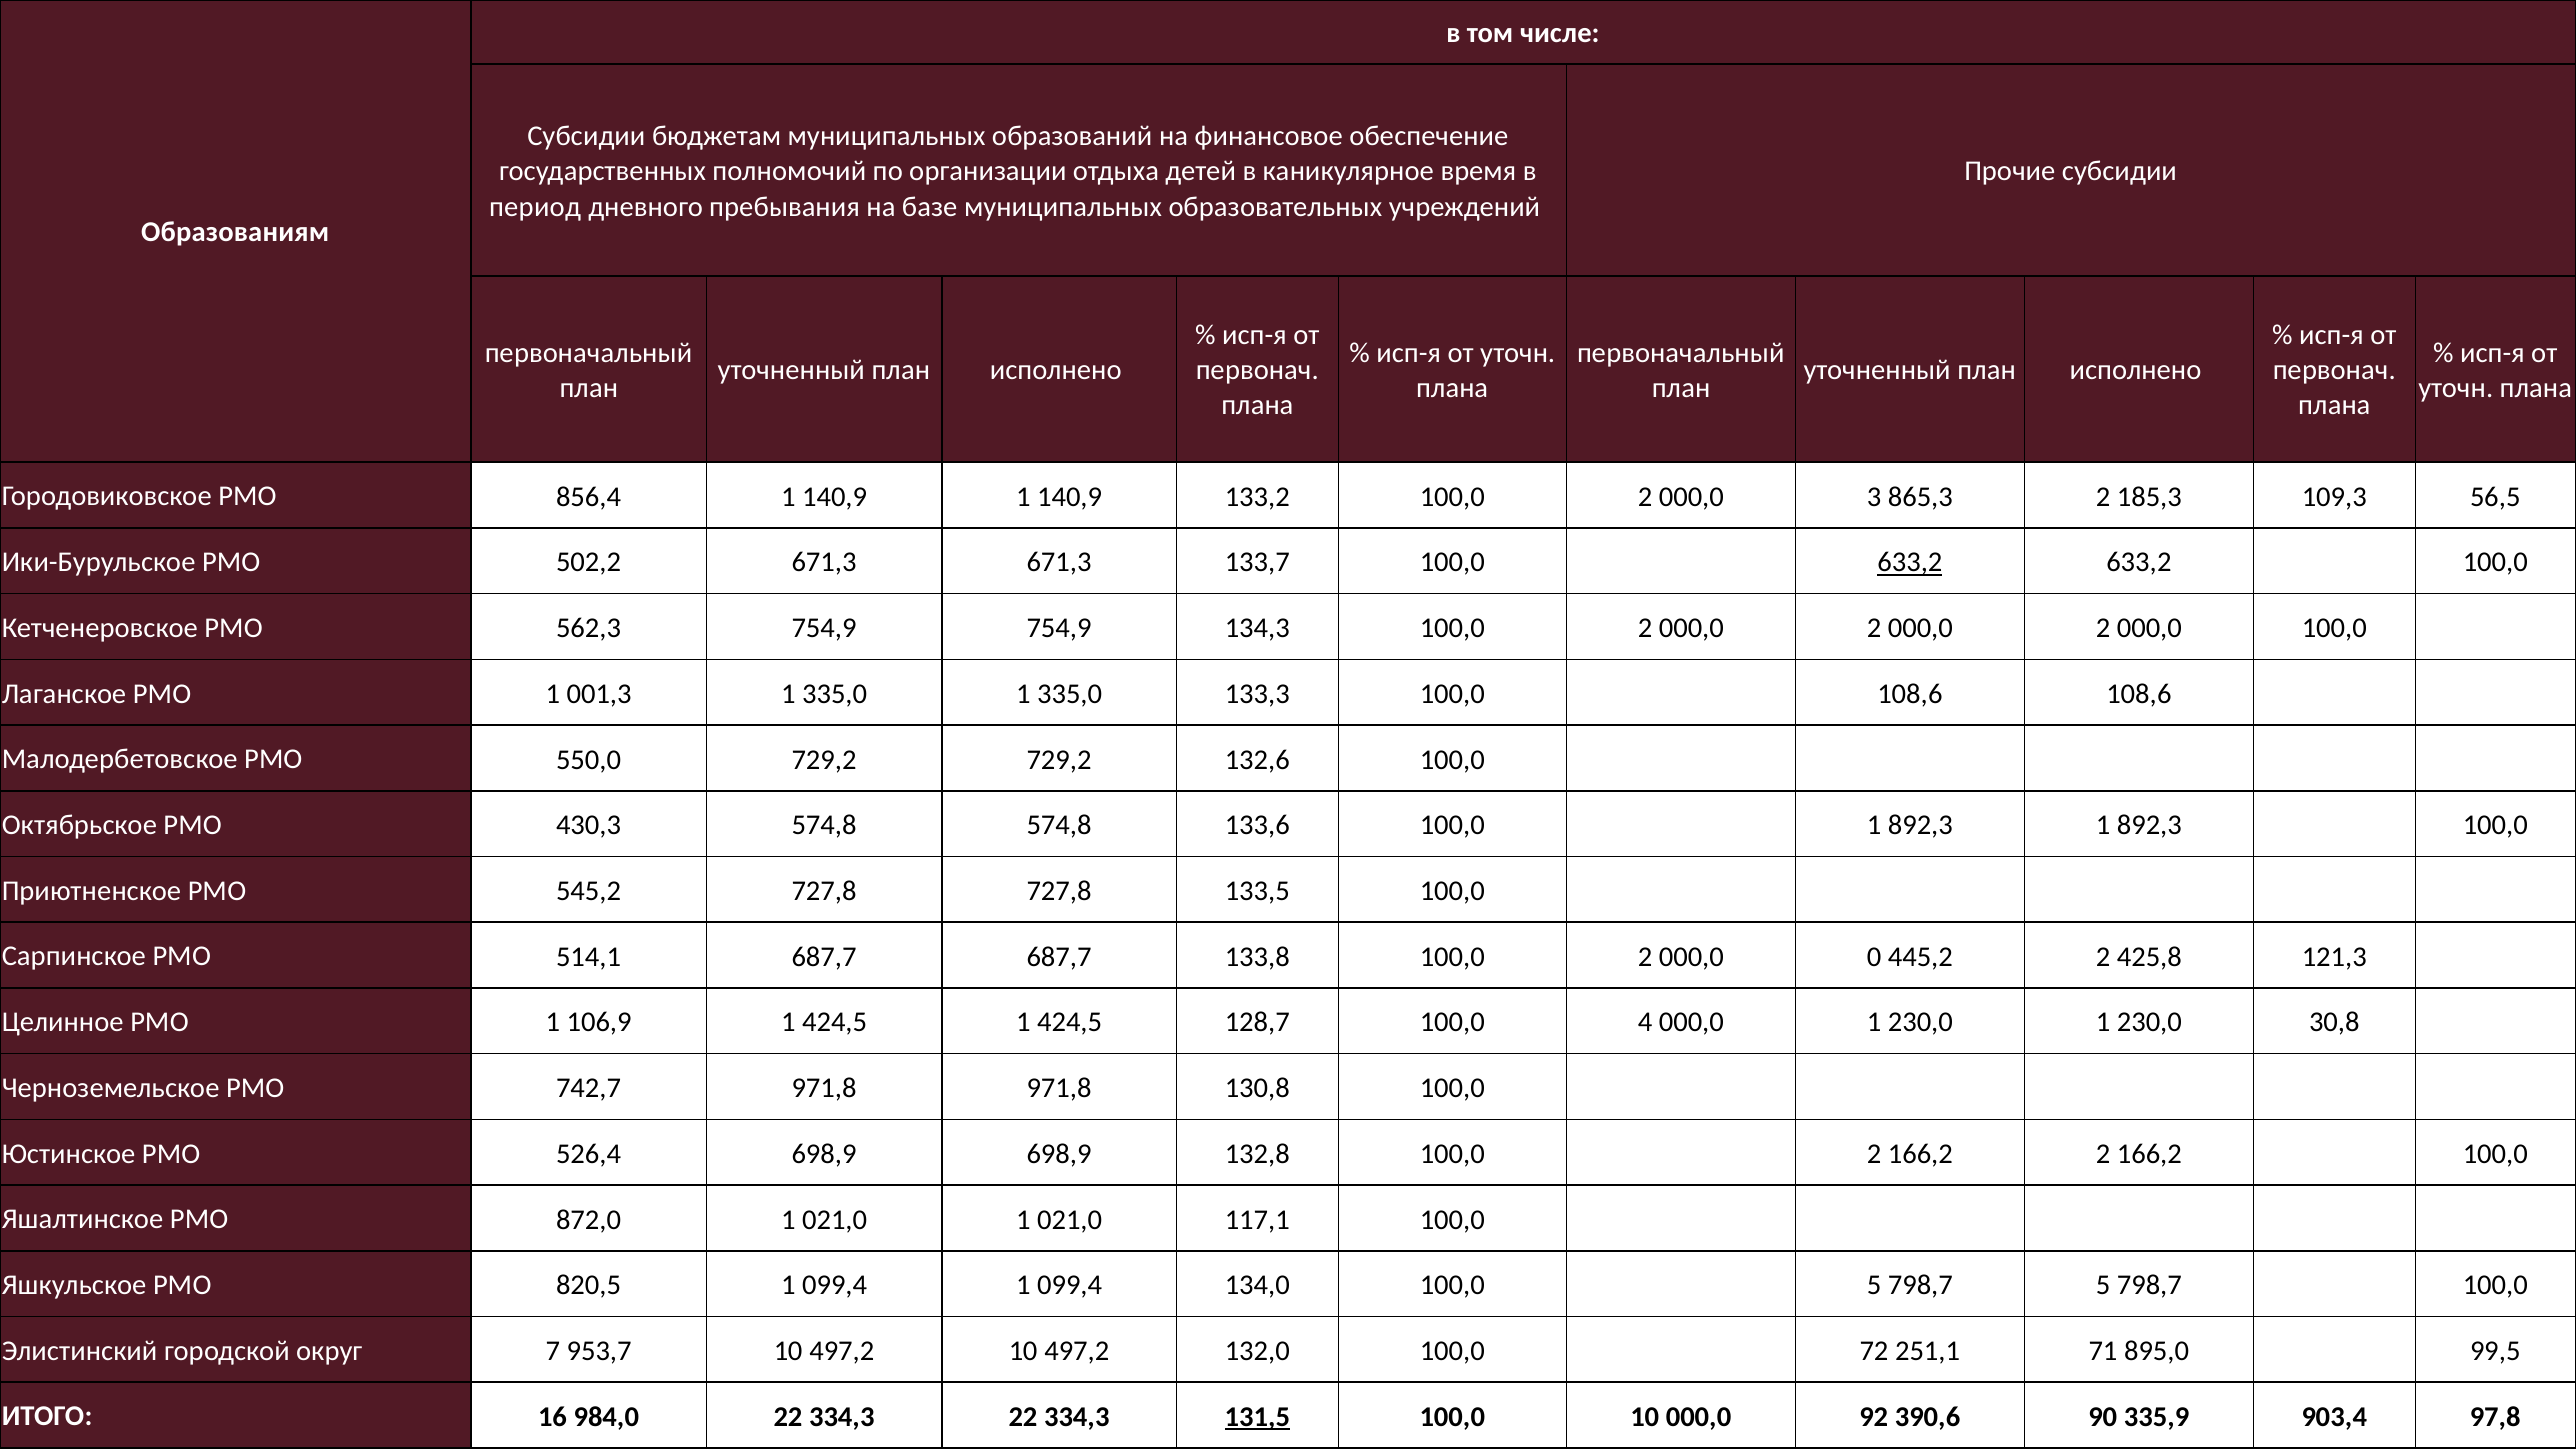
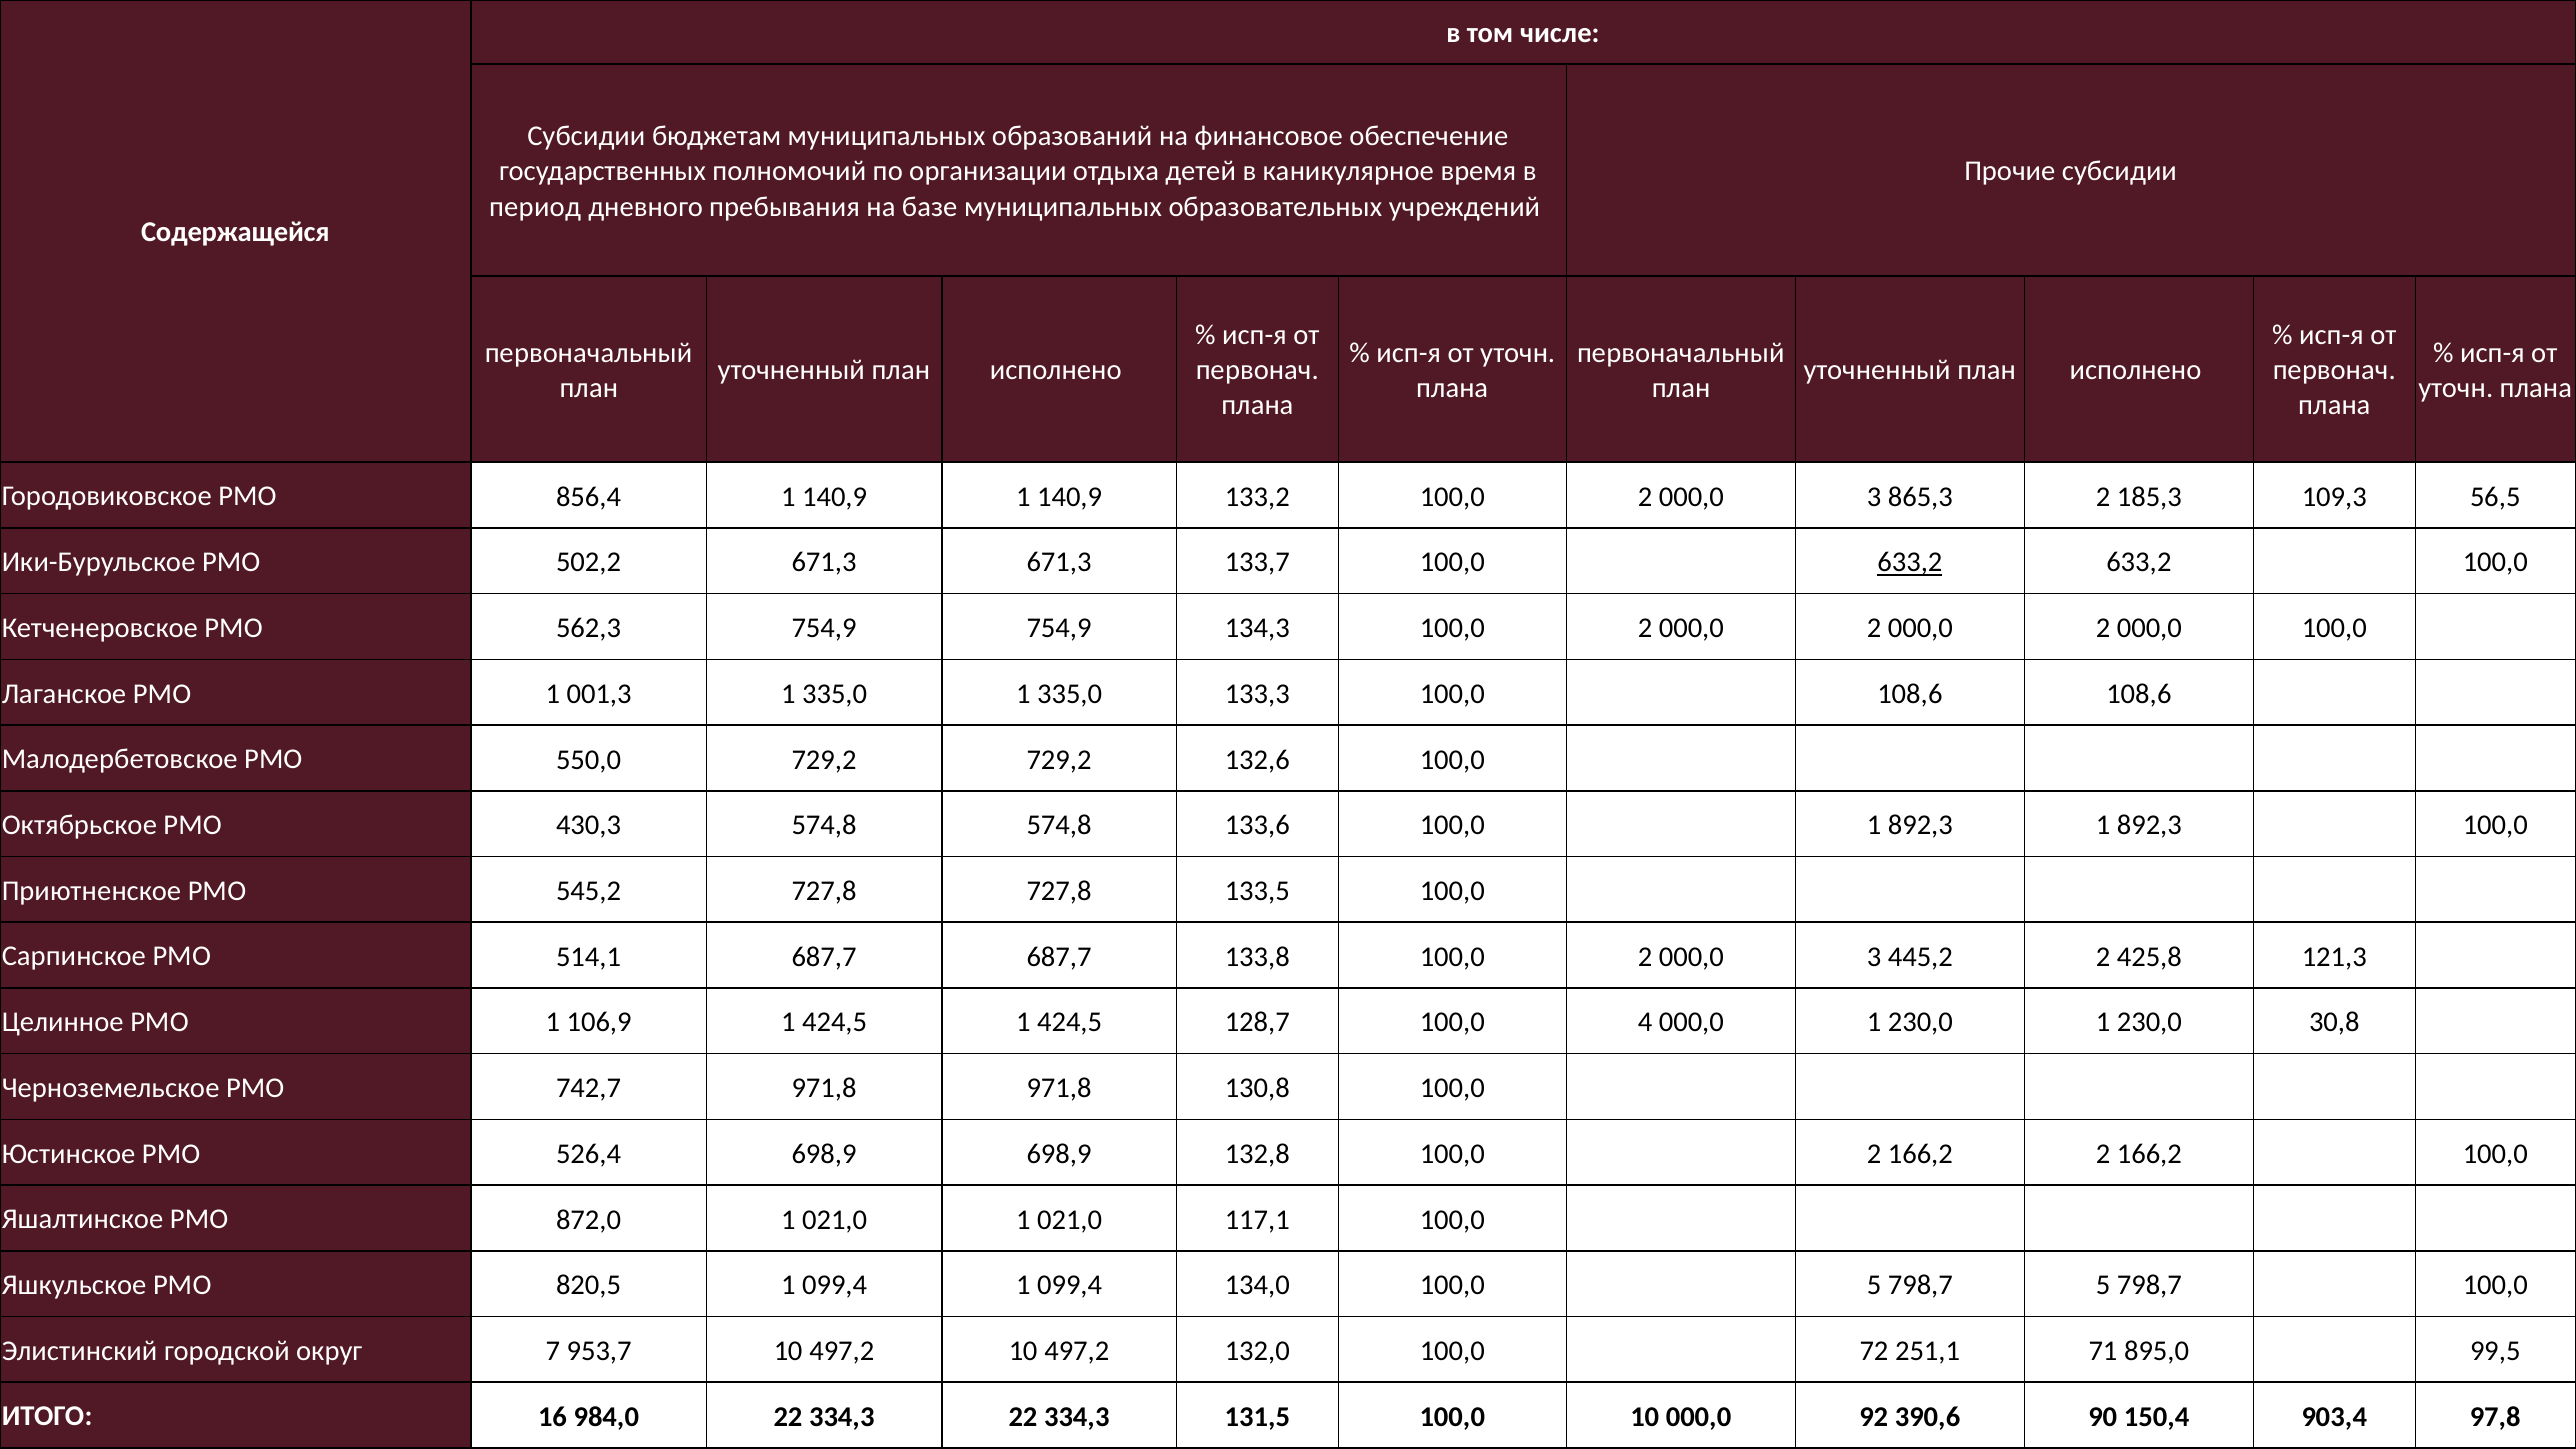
Образованиям: Образованиям -> Содержащейся (235, 232)
0: 0 -> 3 (1874, 957)
131,5 underline: present -> none (1257, 1417)
335,9: 335,9 -> 150,4 (2157, 1417)
